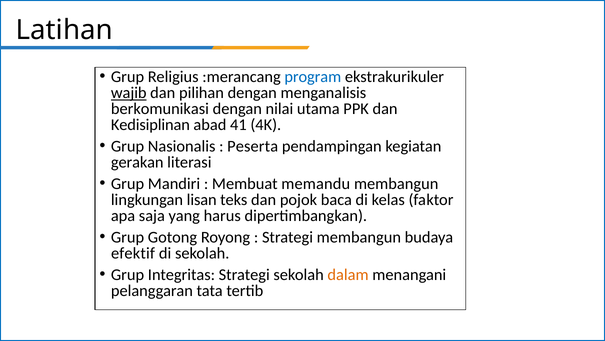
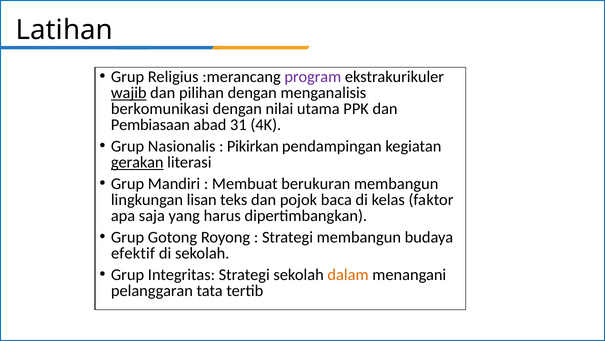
program colour: blue -> purple (313, 77)
Kedisiplinan: Kedisiplinan -> Pembiasaan (150, 124)
41: 41 -> 31 (238, 124)
Peserta: Peserta -> Pikirkan (253, 146)
gerakan underline: none -> present (137, 162)
memandu: memandu -> berukuran (316, 184)
